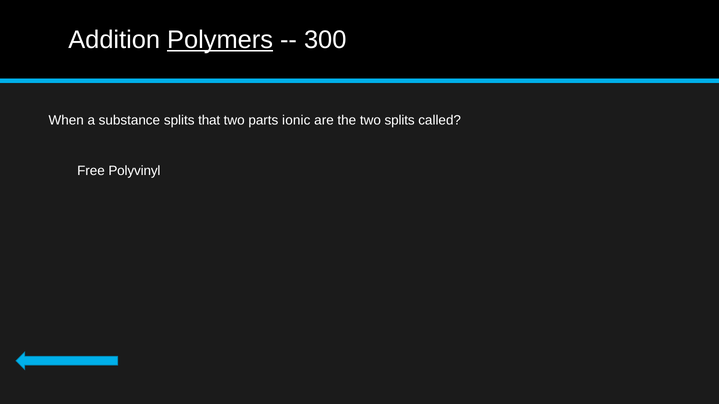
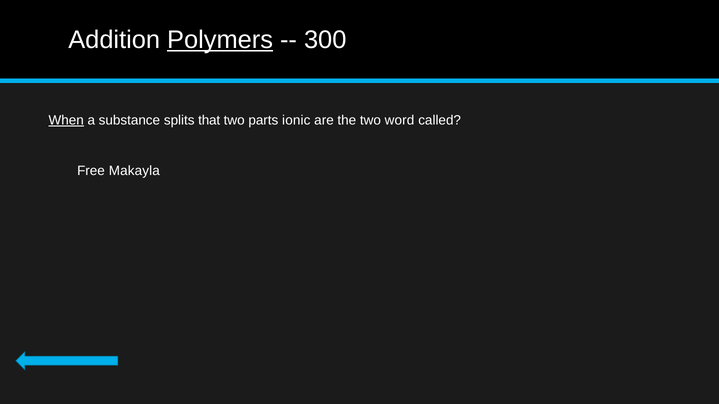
When underline: none -> present (66, 120)
two splits: splits -> word (400, 120)
Polyvinyl: Polyvinyl -> Makayla (134, 171)
